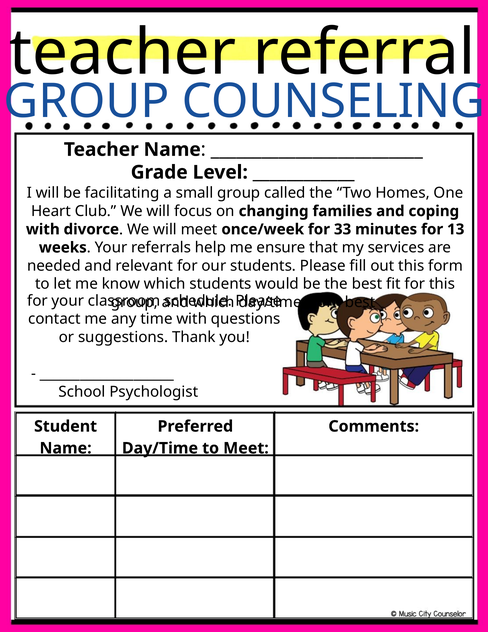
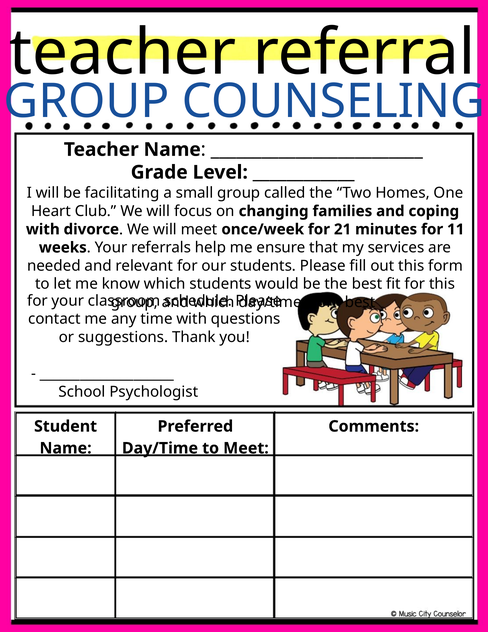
33: 33 -> 21 (343, 229)
13: 13 -> 11 (456, 229)
